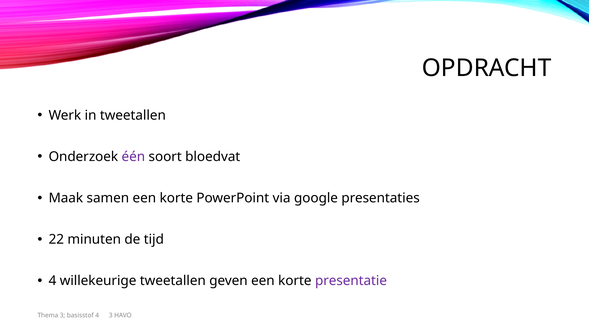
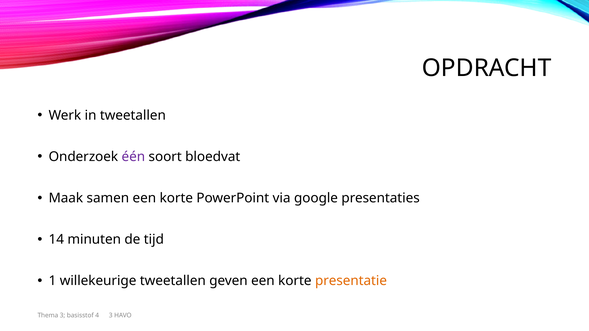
22: 22 -> 14 (56, 240)
4: 4 -> 1 (52, 281)
presentatie colour: purple -> orange (351, 281)
